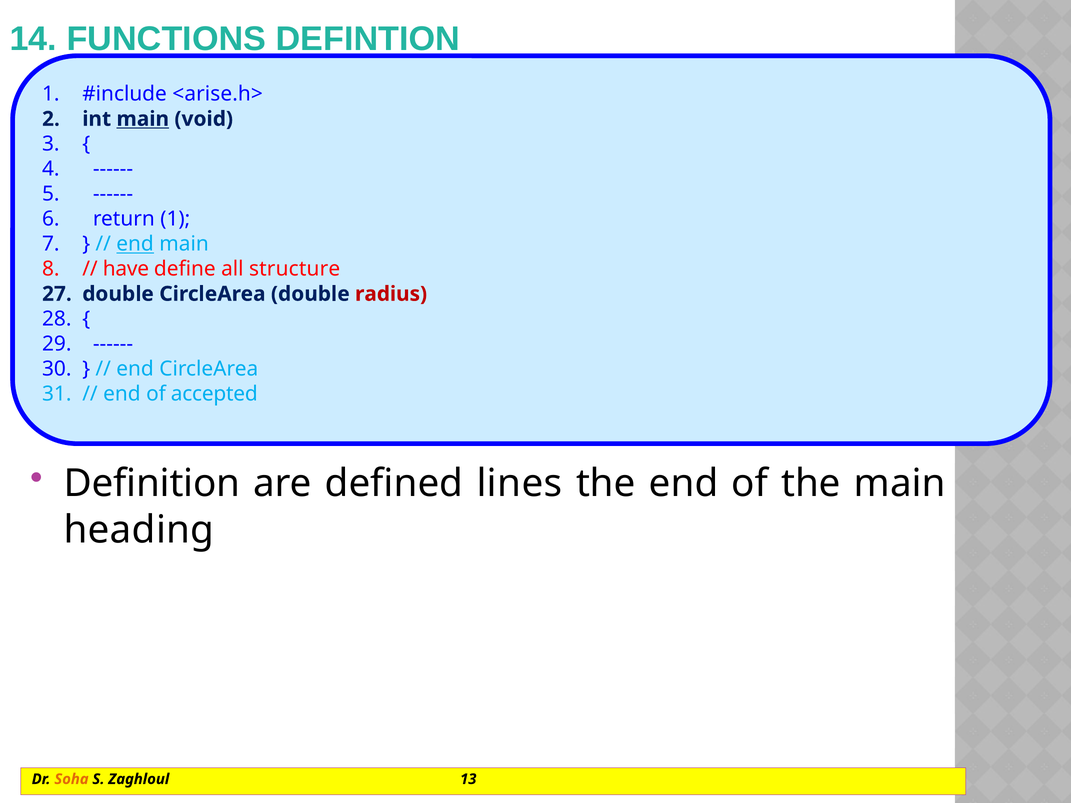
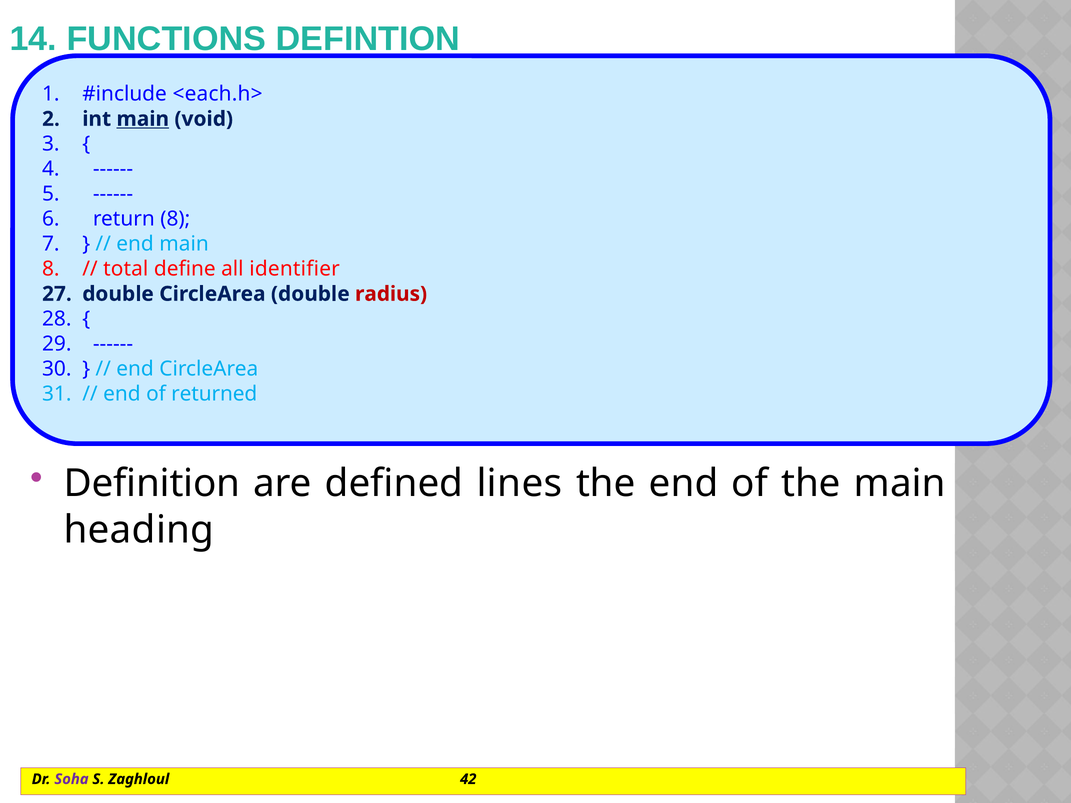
<arise.h>: <arise.h> -> <each.h> (218, 94)
return 1: 1 -> 8 (175, 219)
end underline: present -> none (135, 244)
have: have -> total (126, 269)
structure: structure -> identifier (295, 269)
accepted: accepted -> returned (214, 394)
Soha colour: orange -> purple (71, 779)
13: 13 -> 42 (468, 779)
